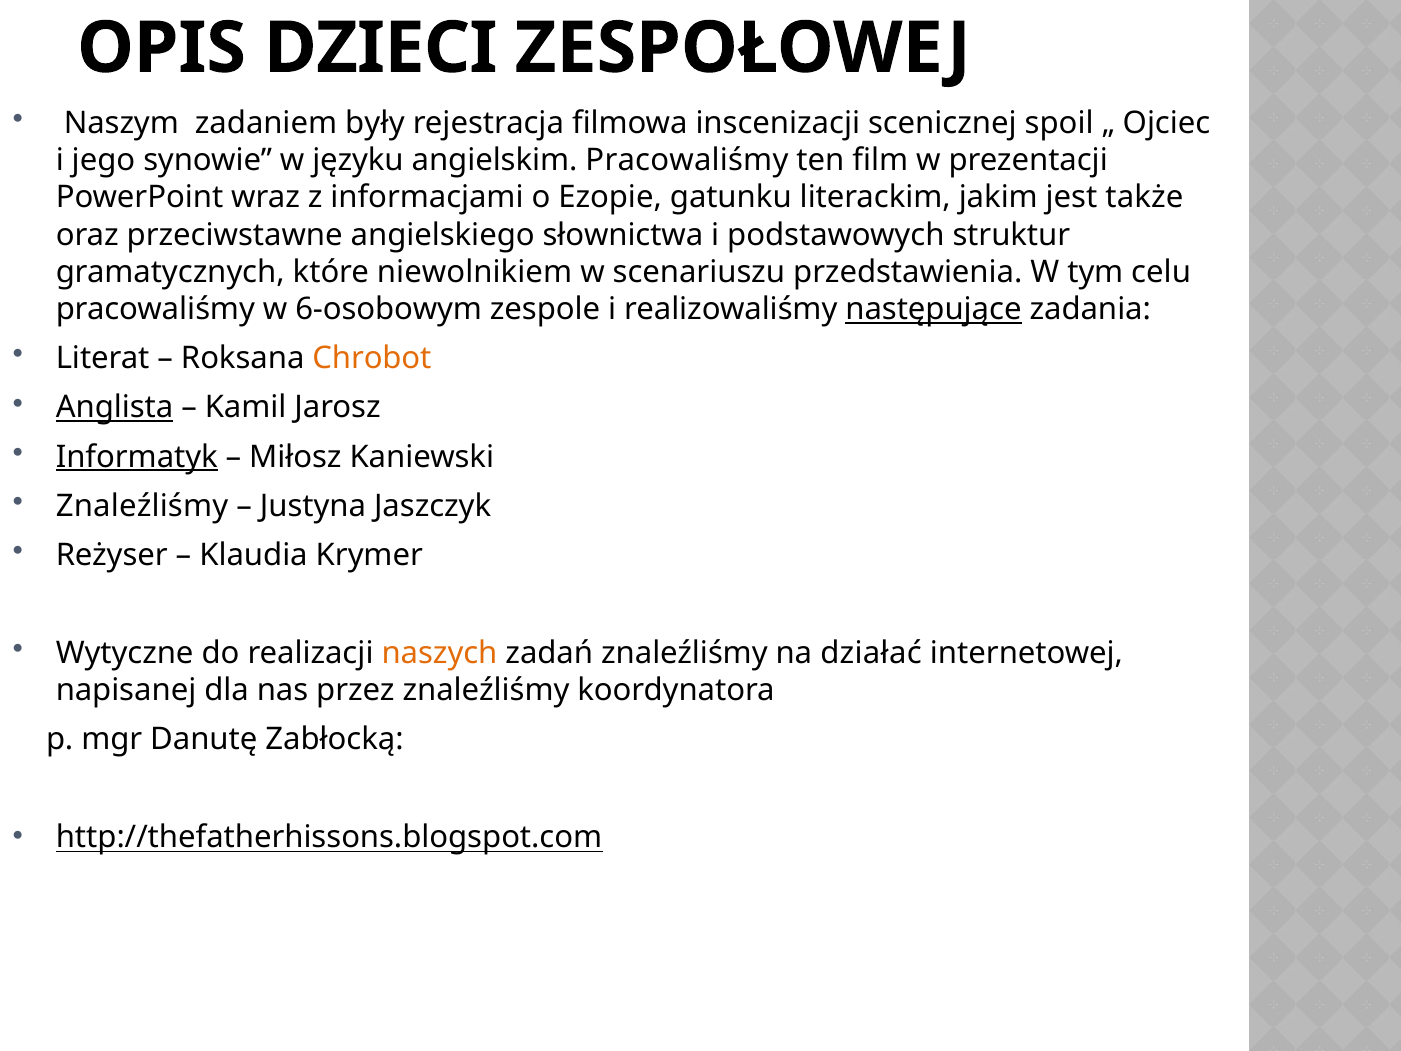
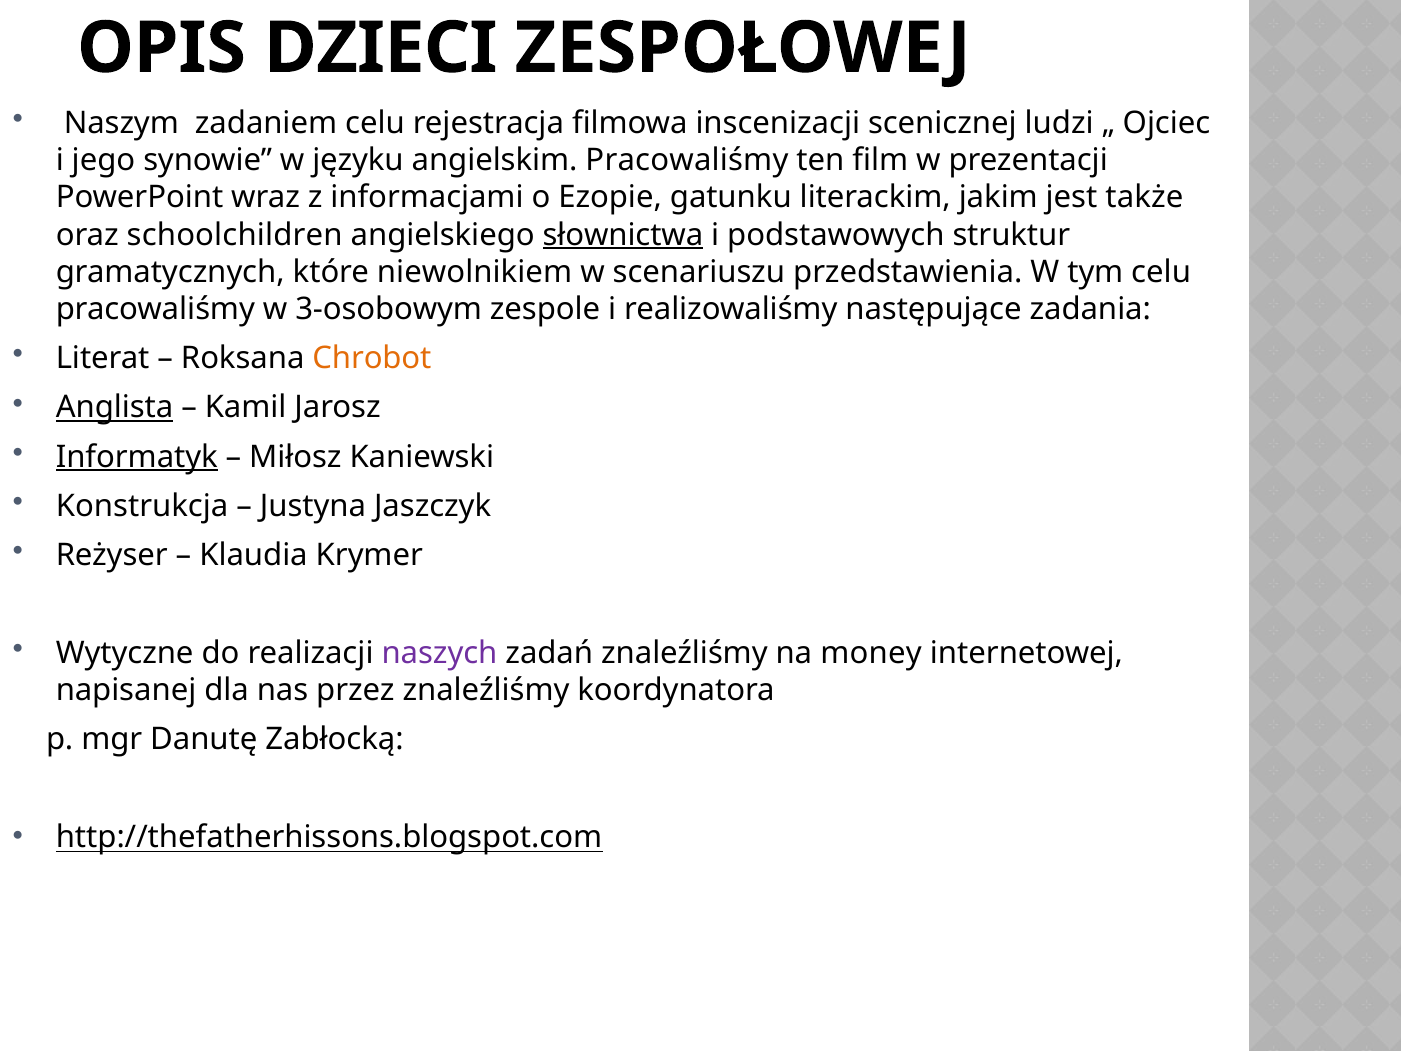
zadaniem były: były -> celu (375, 123)
spoil: spoil -> ludzi (1059, 123)
przeciwstawne: przeciwstawne -> schoolchildren (235, 235)
słownictwa underline: none -> present (623, 235)
6-osobowym: 6-osobowym -> 3-osobowym (389, 310)
następujące underline: present -> none (933, 310)
Znaleźliśmy: Znaleźliśmy -> Konstrukcja (142, 506)
naszych colour: orange -> purple (439, 653)
działać: działać -> money (871, 653)
